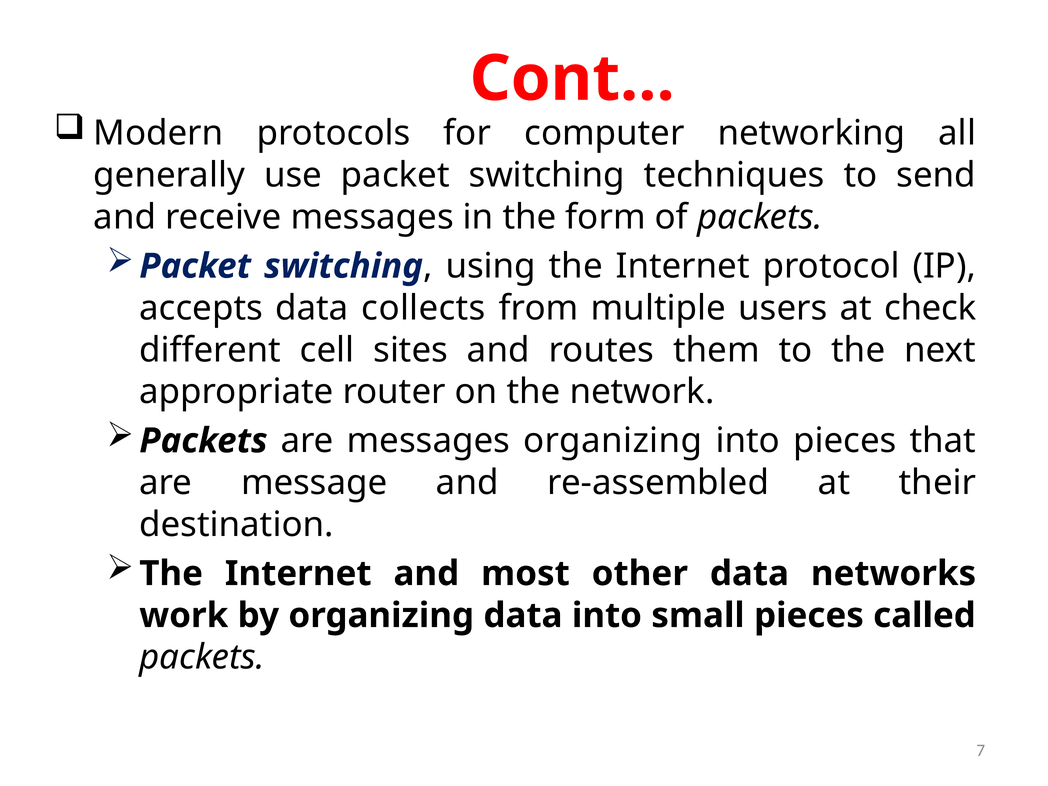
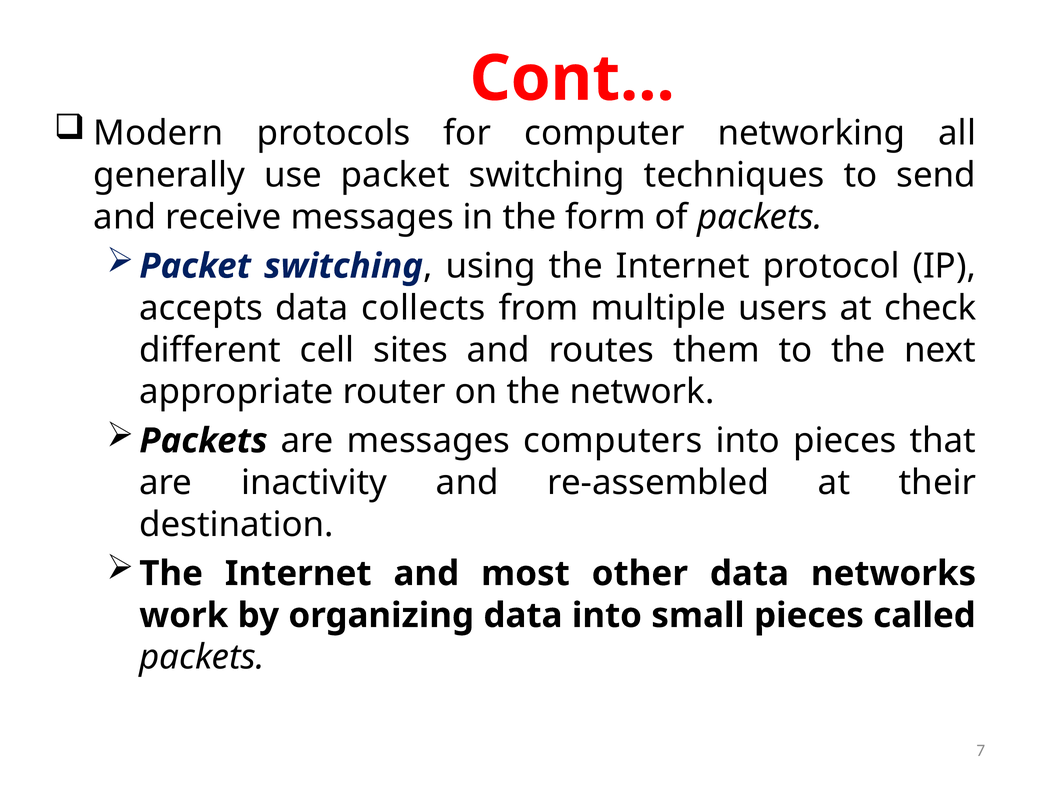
messages organizing: organizing -> computers (613, 441)
message: message -> inactivity (314, 483)
